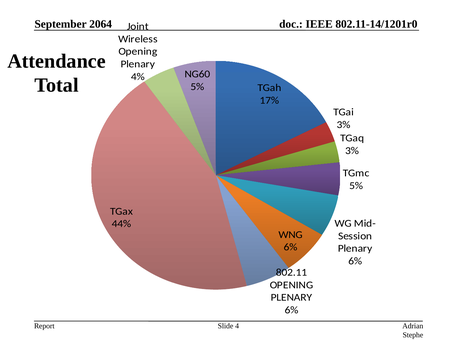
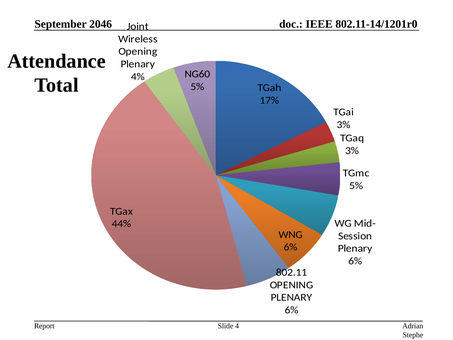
2064: 2064 -> 2046 (101, 24)
